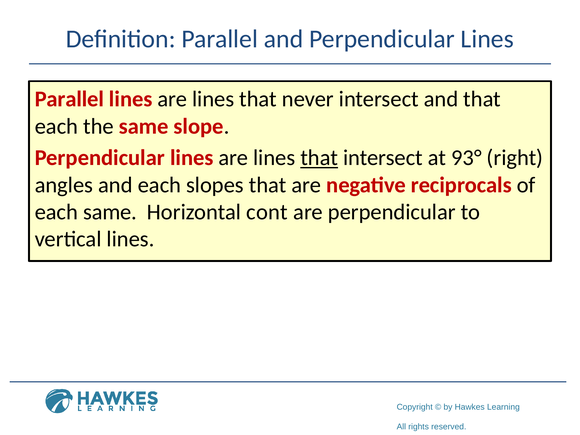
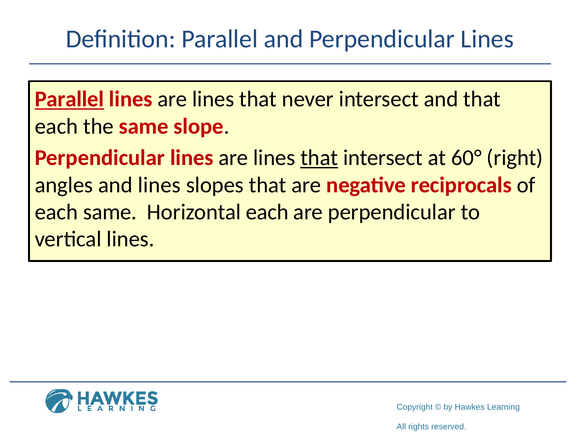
Parallel underline: none -> present (69, 99)
93°: 93° -> 60° (466, 158)
and each: each -> lines (159, 185)
Horizontal cont: cont -> each (267, 212)
